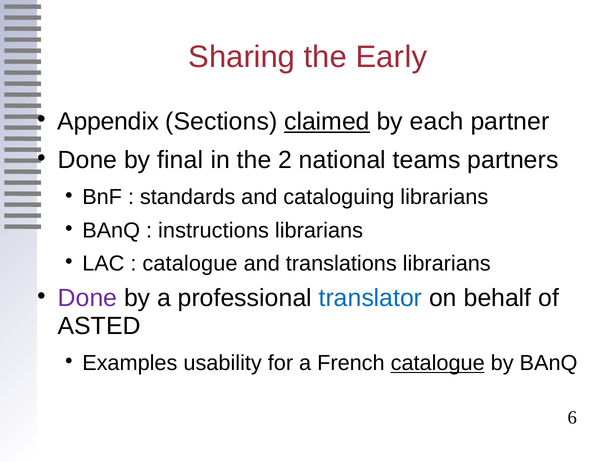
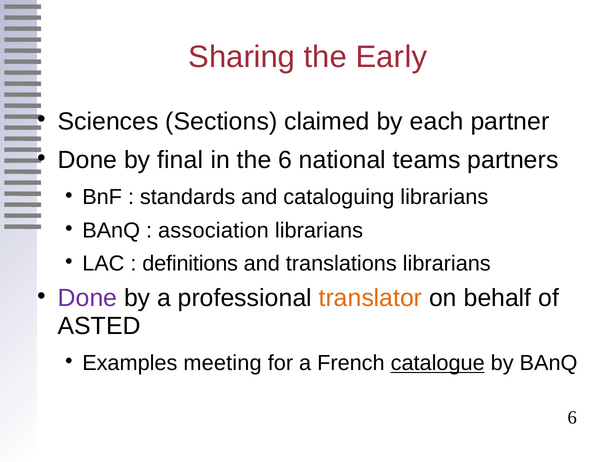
Appendix: Appendix -> Sciences (108, 121)
claimed underline: present -> none (327, 121)
the 2: 2 -> 6 (285, 160)
instructions: instructions -> association (213, 230)
catalogue: catalogue -> definitions (190, 263)
translator colour: blue -> orange (370, 298)
usability: usability -> meeting (223, 363)
